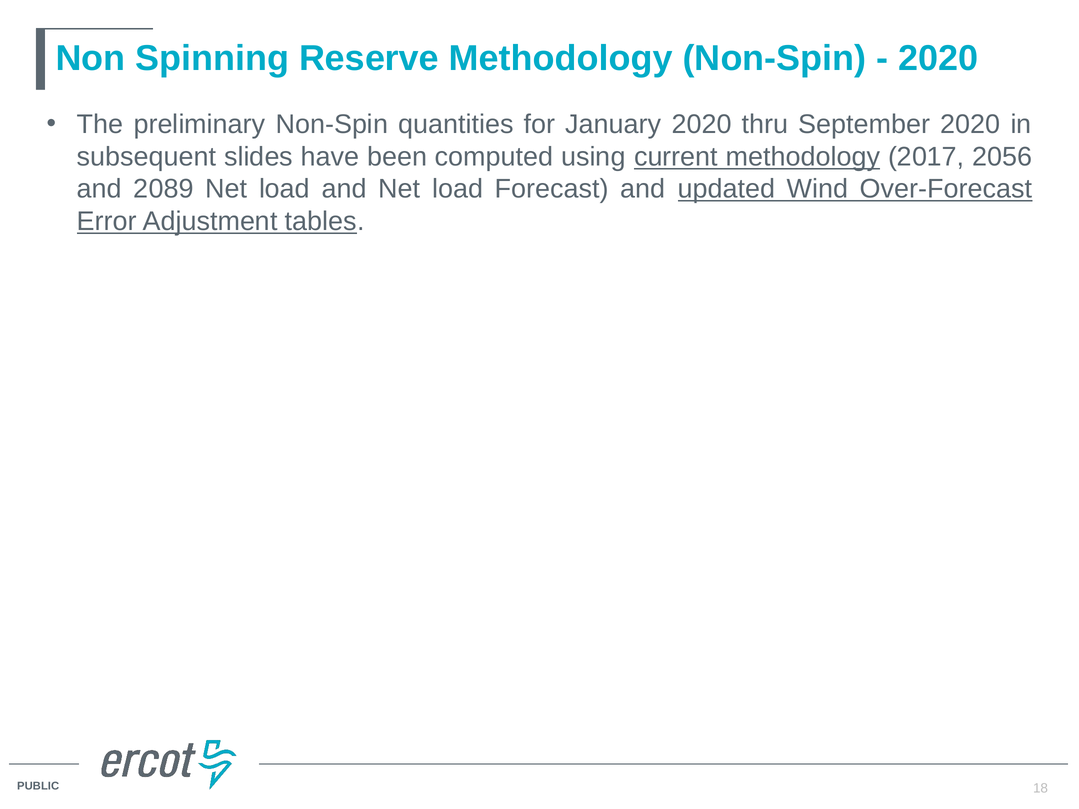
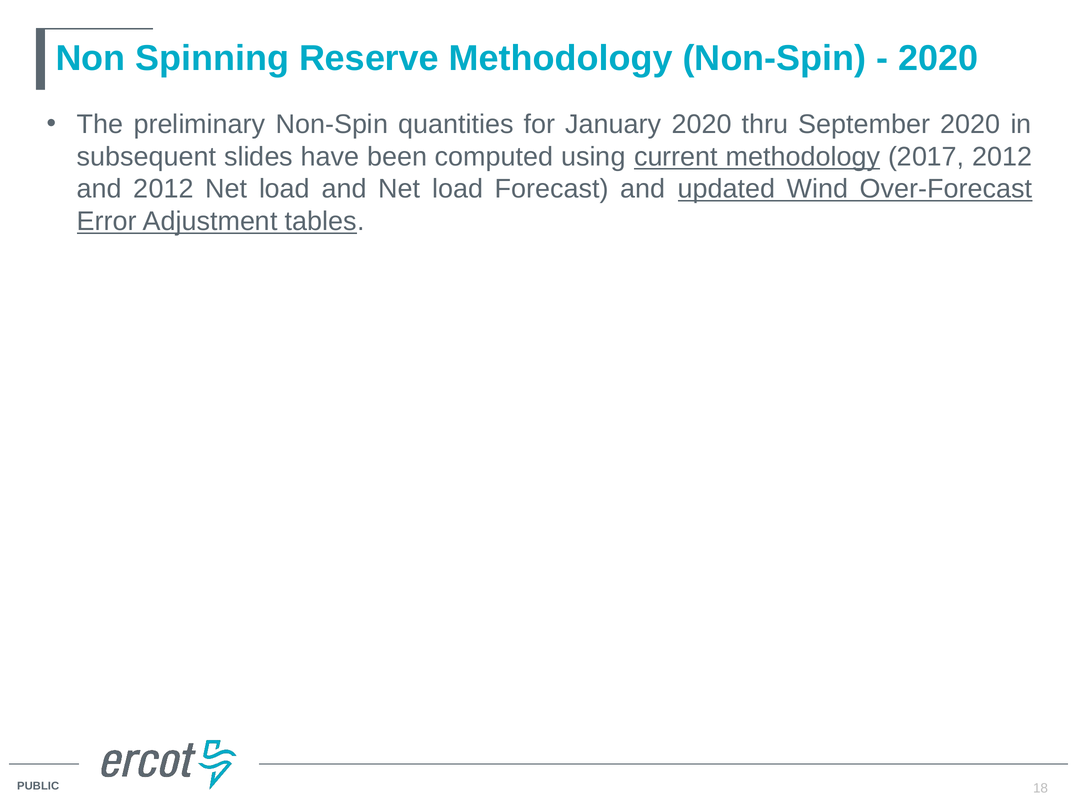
2017 2056: 2056 -> 2012 (1002, 157)
and 2089: 2089 -> 2012 (164, 189)
